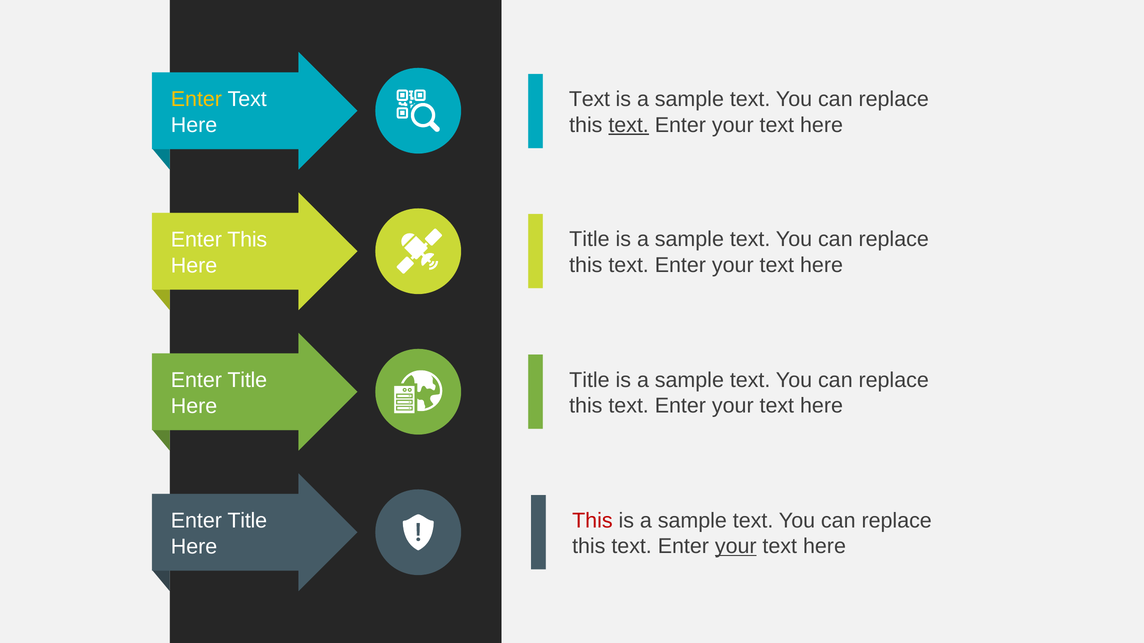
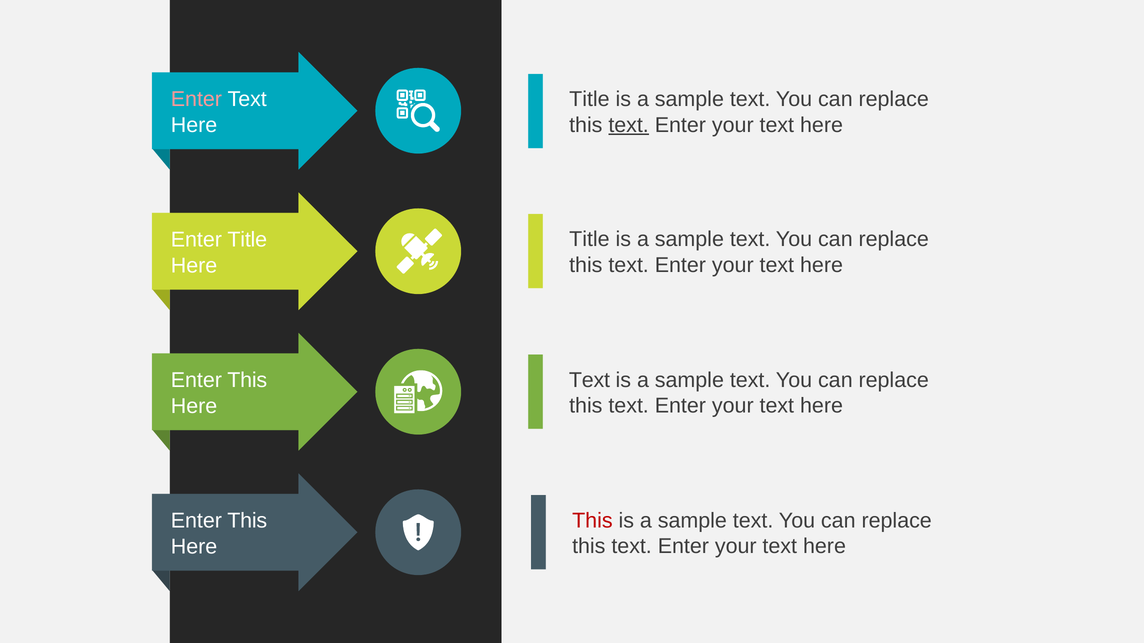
Text: Text -> Title (589, 99)
Enter colour: yellow -> pink (196, 99)
Enter This: This -> Title (247, 240)
Title: Title -> Text (590, 380)
Title: Title -> This (247, 381)
Title: Title -> This (247, 521)
your underline: present -> none (736, 547)
